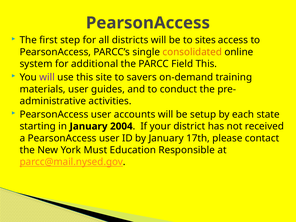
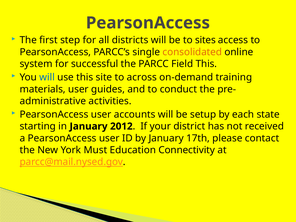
additional: additional -> successful (95, 64)
will colour: purple -> blue (47, 77)
savers: savers -> across (142, 77)
2004: 2004 -> 2012 (121, 126)
Responsible: Responsible -> Connectivity (187, 150)
